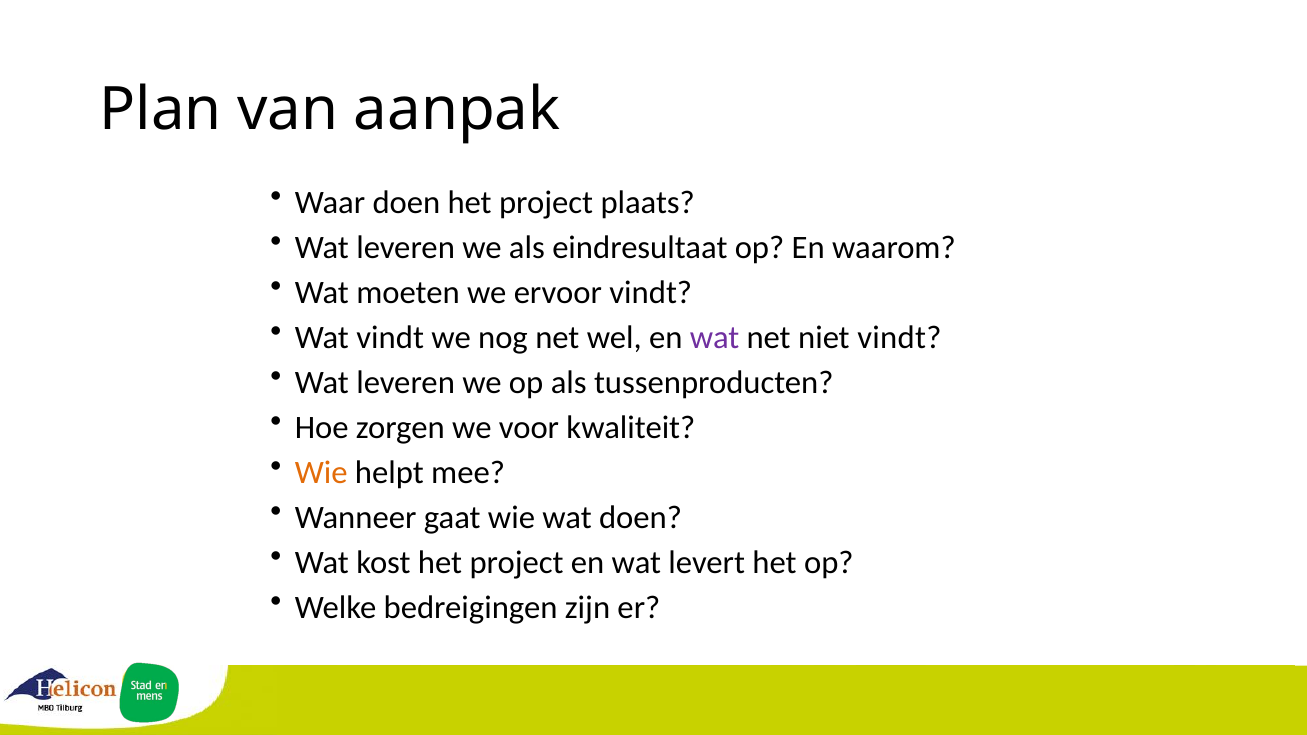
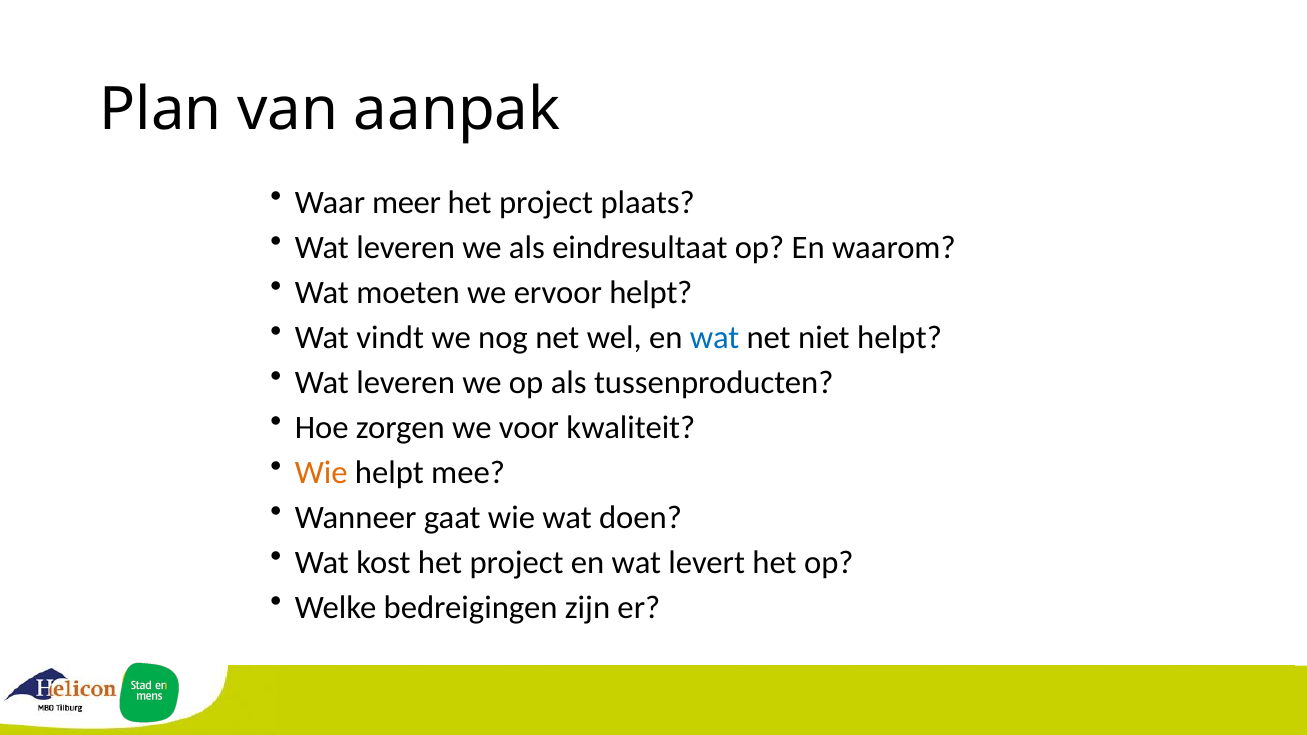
Waar doen: doen -> meer (407, 203)
ervoor vindt: vindt -> helpt (651, 293)
wat colour: purple -> blue (715, 338)
niet vindt: vindt -> helpt (900, 338)
